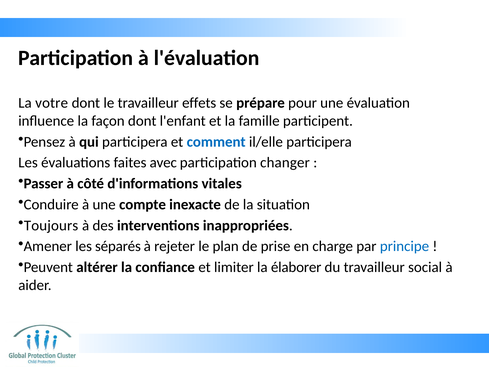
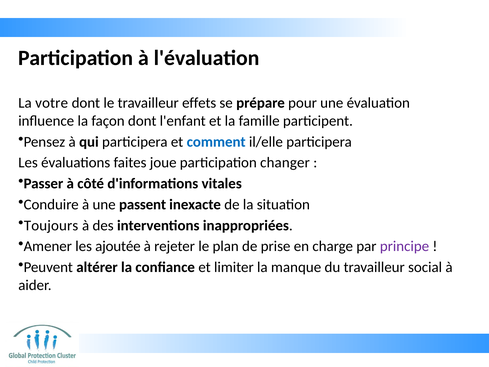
avec: avec -> joue (163, 163)
compte: compte -> passent (143, 204)
séparés: séparés -> ajoutée (118, 246)
principe colour: blue -> purple (404, 246)
élaborer: élaborer -> manque (296, 267)
